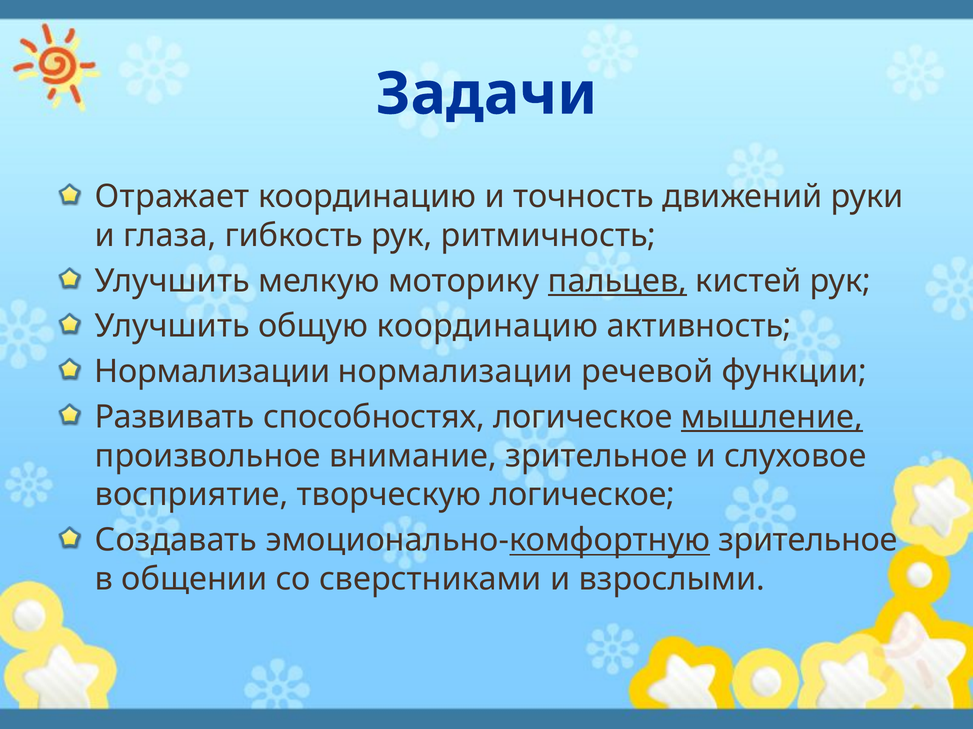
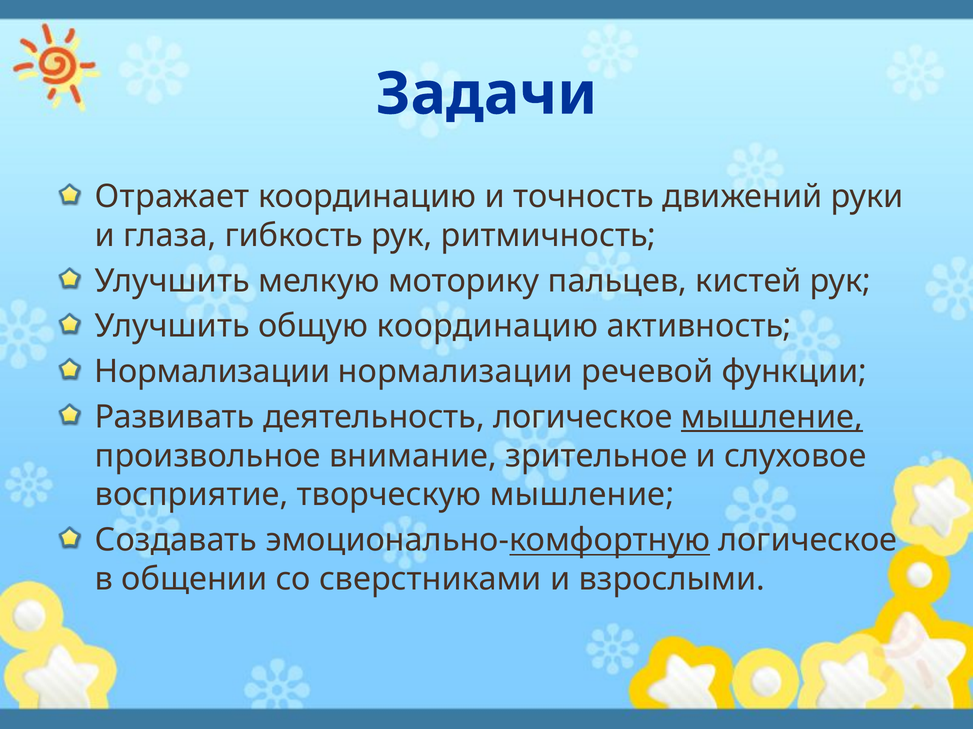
пальцев underline: present -> none (617, 281)
способностях: способностях -> деятельность (374, 417)
творческую логическое: логическое -> мышление (582, 495)
эмоционально-комфортную зрительное: зрительное -> логическое (808, 541)
